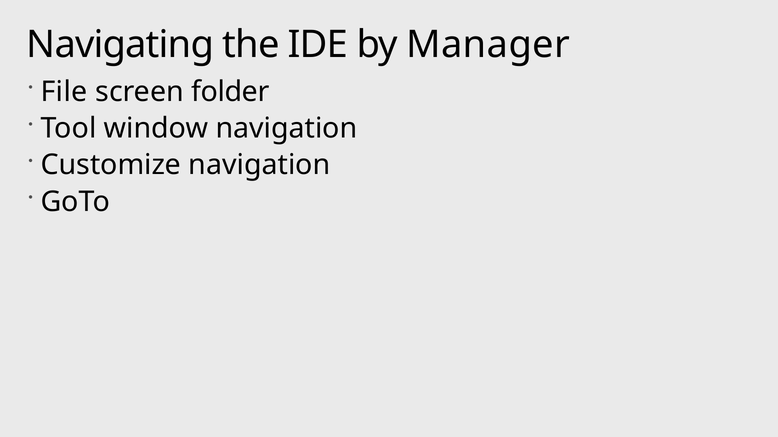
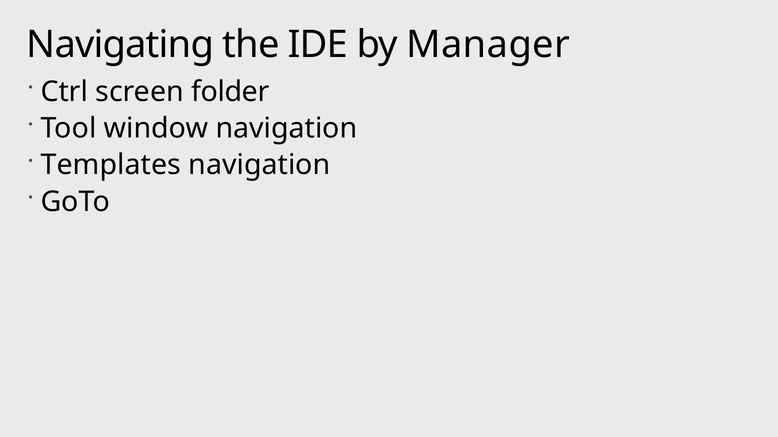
File: File -> Ctrl (64, 92)
Customize: Customize -> Templates (111, 165)
